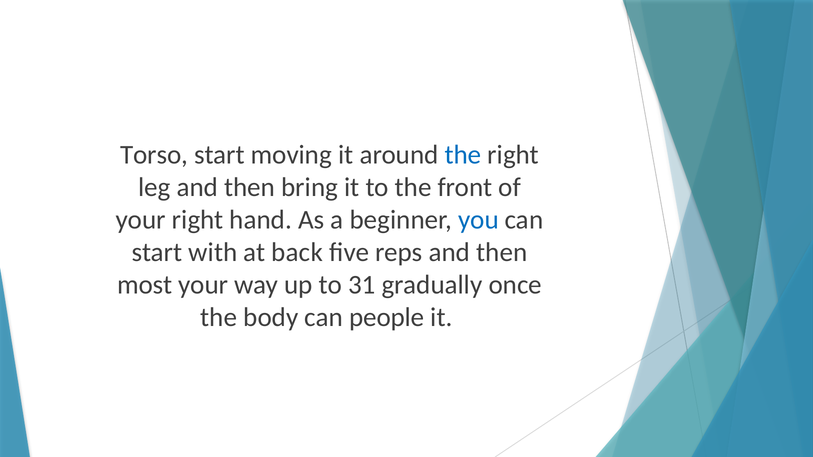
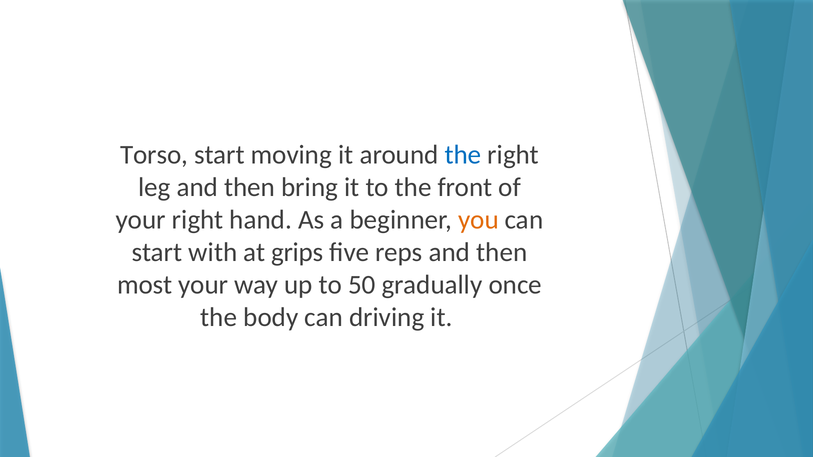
you colour: blue -> orange (478, 220)
back: back -> grips (297, 252)
31: 31 -> 50 (362, 285)
people: people -> driving (387, 317)
